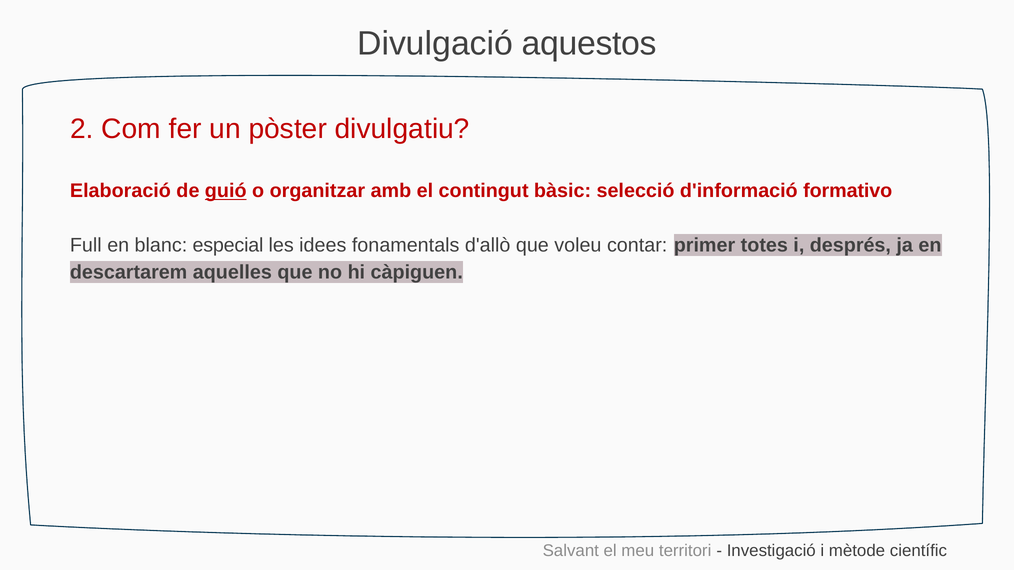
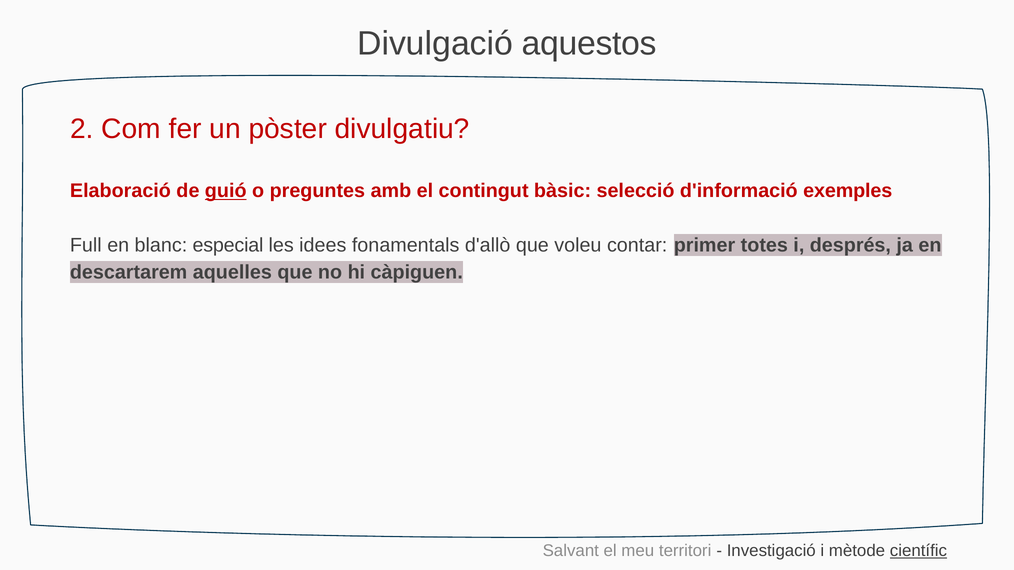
organitzar: organitzar -> preguntes (317, 191)
formativo: formativo -> exemples (848, 191)
científic underline: none -> present (918, 551)
